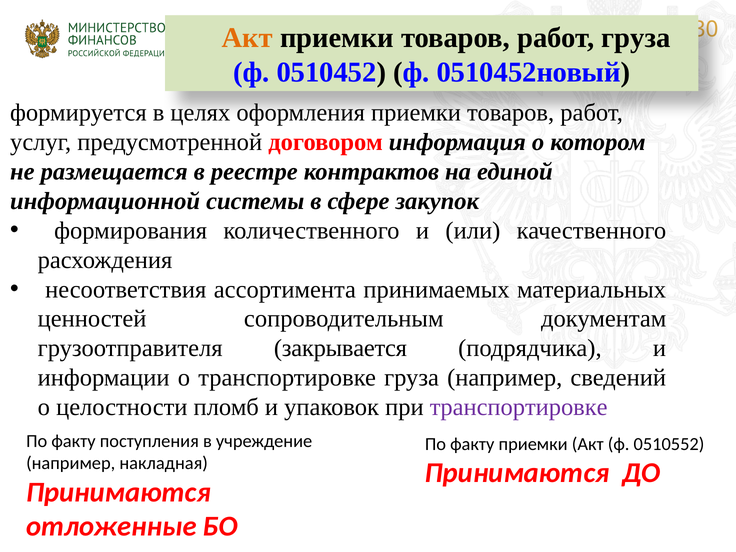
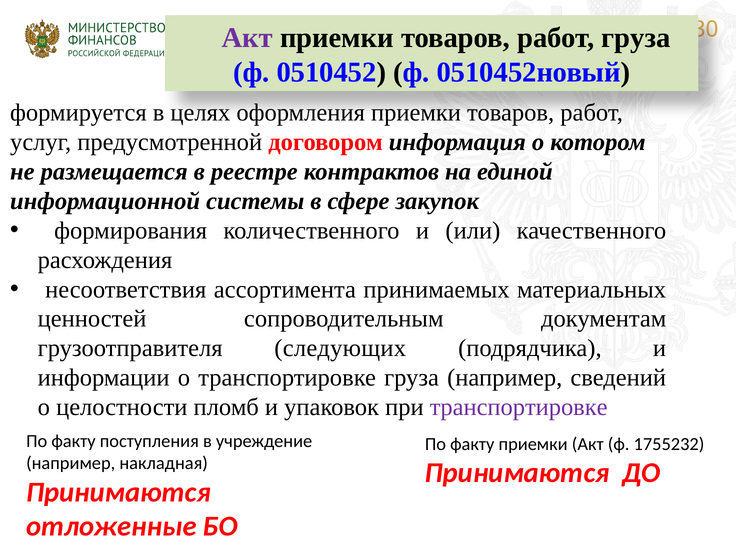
Акт colour: orange -> purple (247, 38)
закрывается: закрывается -> следующих (340, 348)
0510552: 0510552 -> 1755232 (669, 444)
